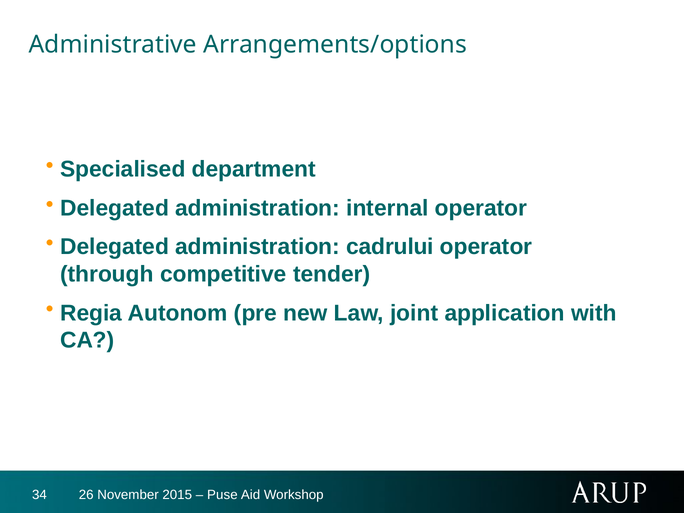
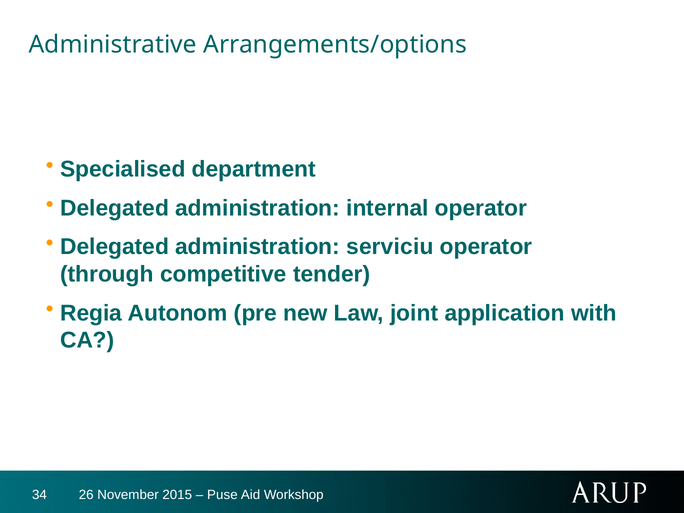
cadrului: cadrului -> serviciu (390, 247)
